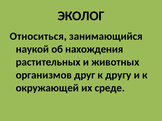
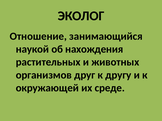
Относиться: Относиться -> Отношение (38, 36)
